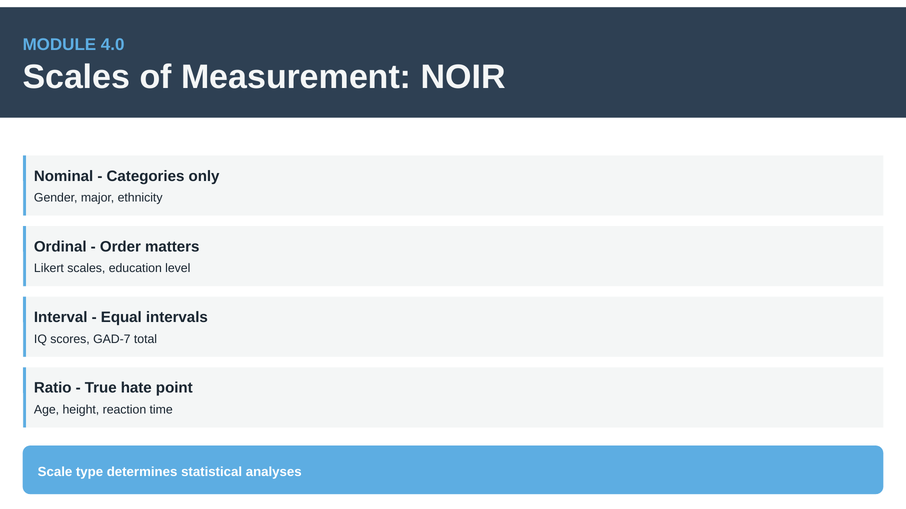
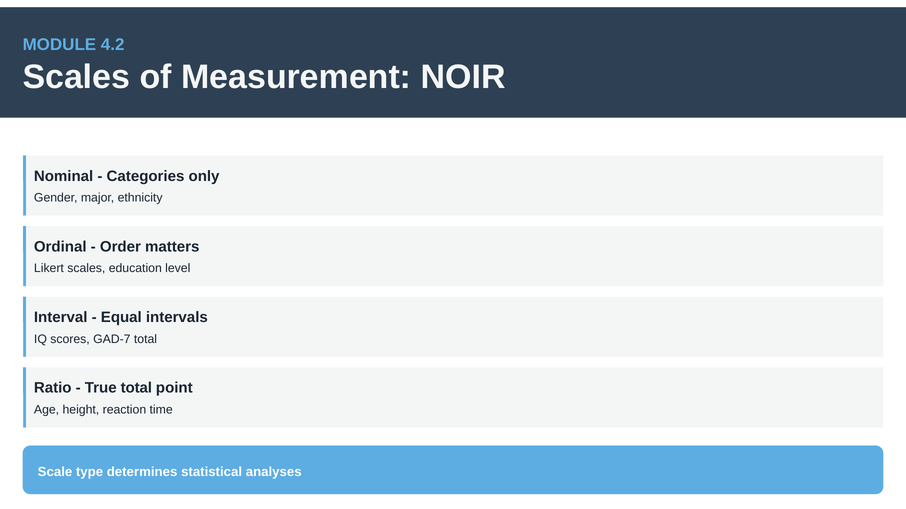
4.0: 4.0 -> 4.2 (113, 45)
True hate: hate -> total (136, 388)
